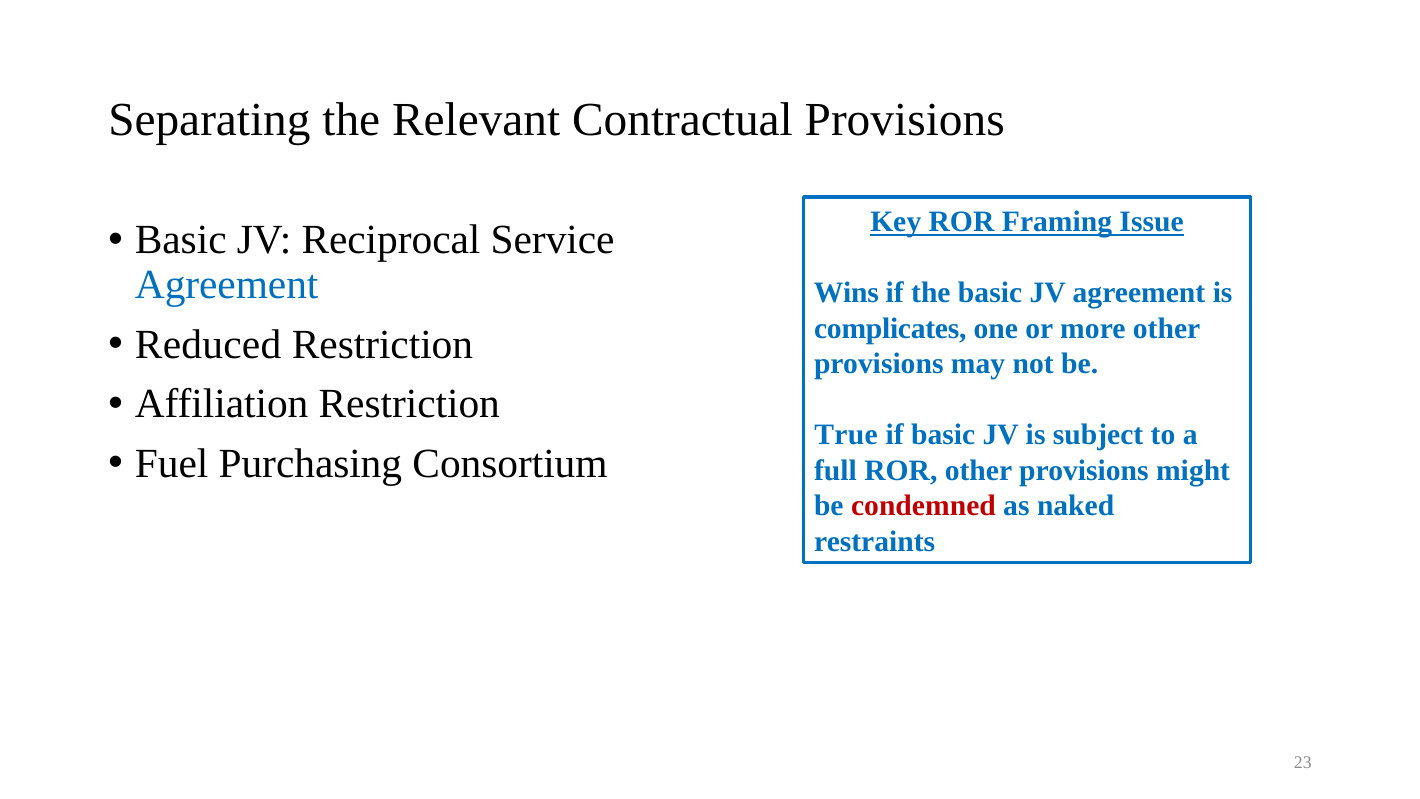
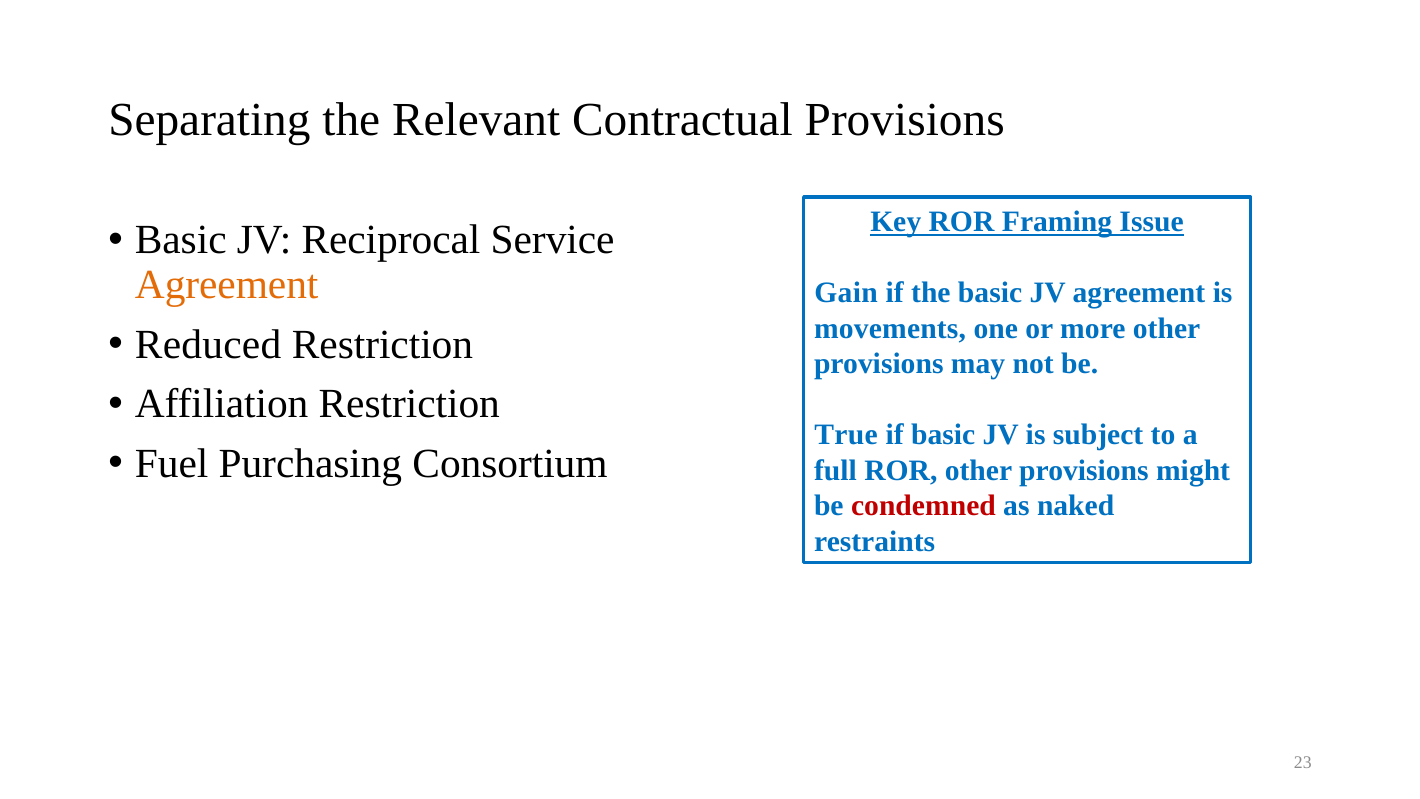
Agreement colour: blue -> orange (227, 285)
Wins: Wins -> Gain (846, 293)
complicates: complicates -> movements (890, 328)
